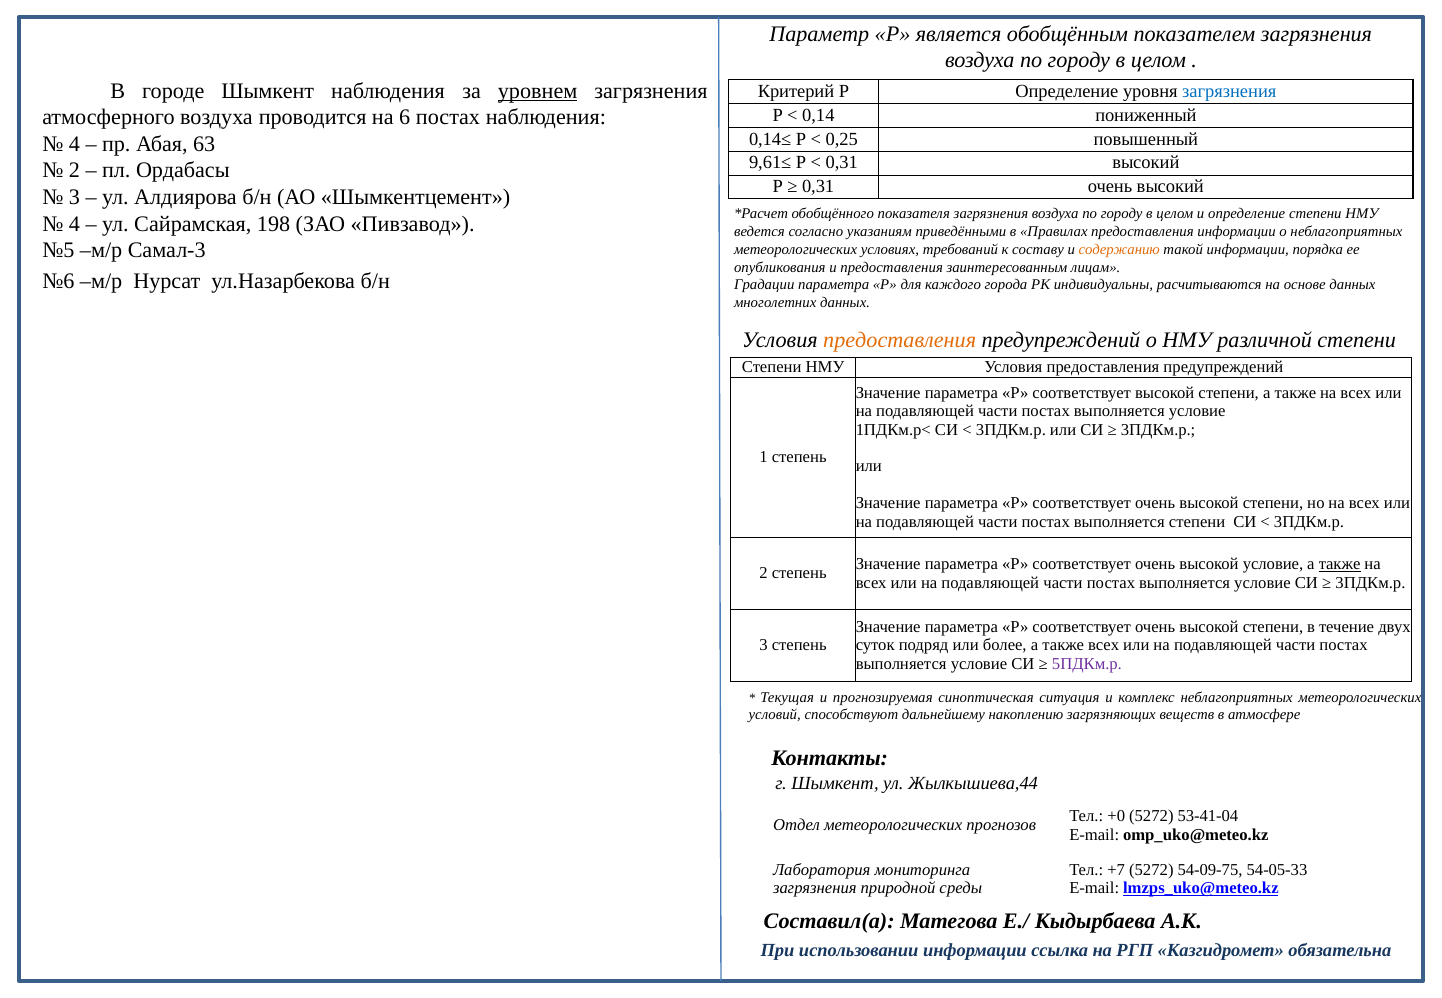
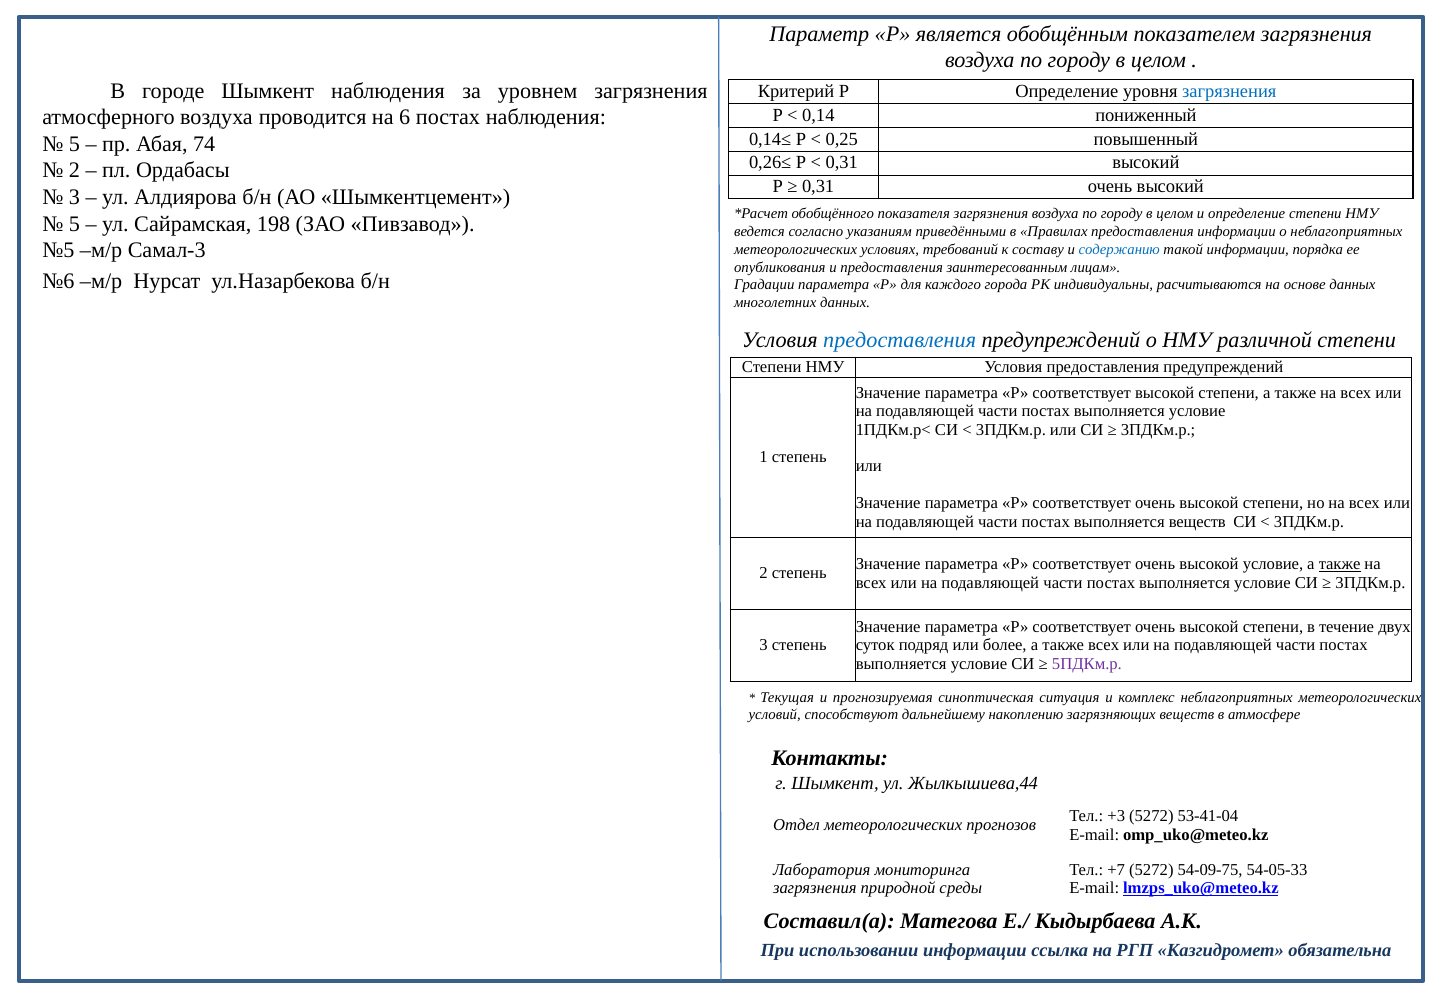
уровнем underline: present -> none (538, 91)
4: 4 -> 5 (74, 144)
63: 63 -> 74 (204, 144)
9,61≤: 9,61≤ -> 0,26≤ (770, 163)
4: 4 -> 5 (74, 224)
содержанию colour: orange -> blue (1119, 250)
предоставления colour: orange -> blue (900, 340)
выполняется степени: степени -> веществ (1197, 522)
+0: +0 -> +3 (1116, 816)
